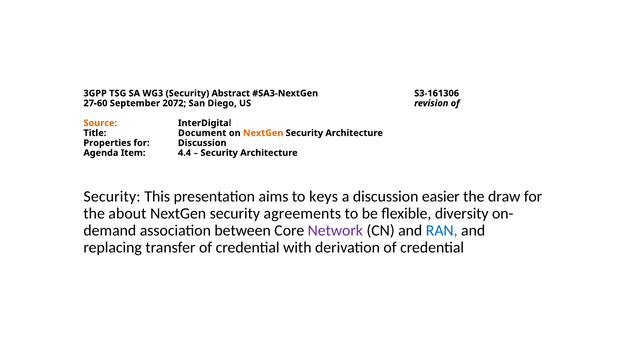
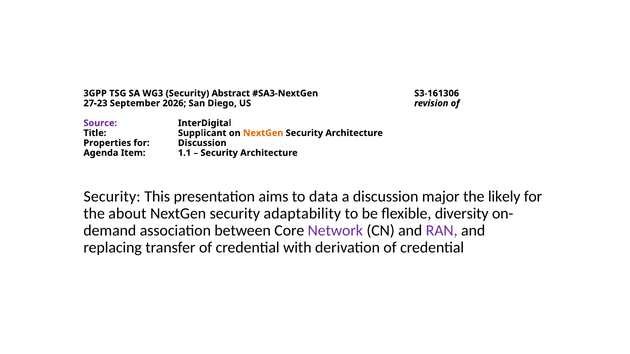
27-60: 27-60 -> 27-23 (95, 103)
2072: 2072 -> 2026 (174, 103)
Source colour: orange -> purple (100, 123)
Document: Document -> Supplicant (202, 133)
4.4: 4.4 -> 1.1 (184, 153)
keys: keys -> data (324, 197)
easier: easier -> major (441, 197)
draw: draw -> likely (504, 197)
agreements: agreements -> adaptability (302, 214)
RAN colour: blue -> purple (442, 231)
